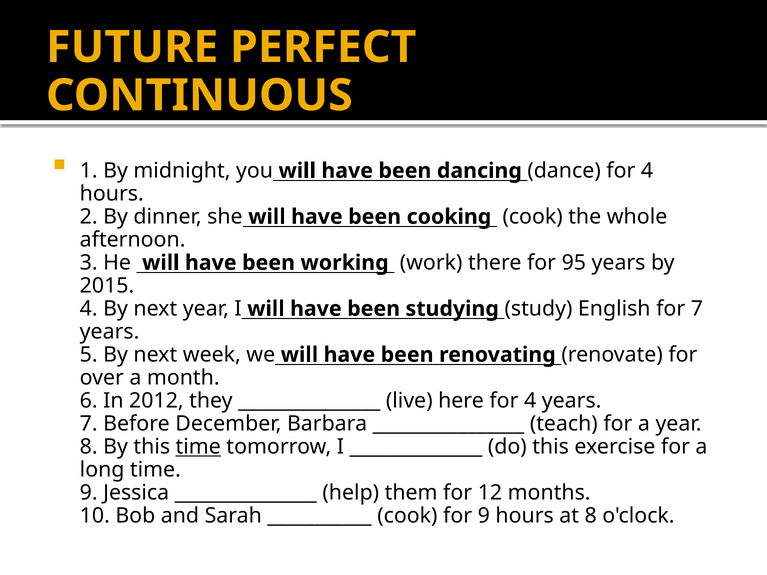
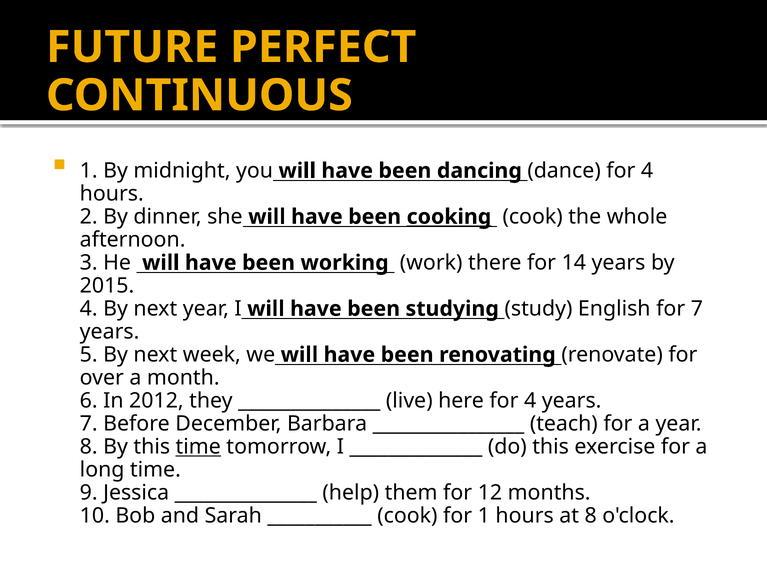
cooking underline: none -> present (449, 217)
95: 95 -> 14 (574, 263)
for 9: 9 -> 1 (484, 516)
